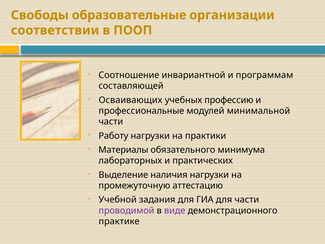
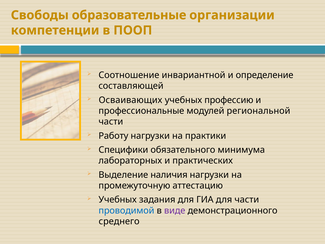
соответствии: соответствии -> компетенции (55, 30)
программам: программам -> определение (265, 75)
минимальной: минимальной -> региональной (258, 111)
Материалы: Материалы -> Специфики (123, 150)
Учебной: Учебной -> Учебных (118, 200)
проводимой colour: purple -> blue (126, 210)
практике: практике -> среднего (119, 221)
